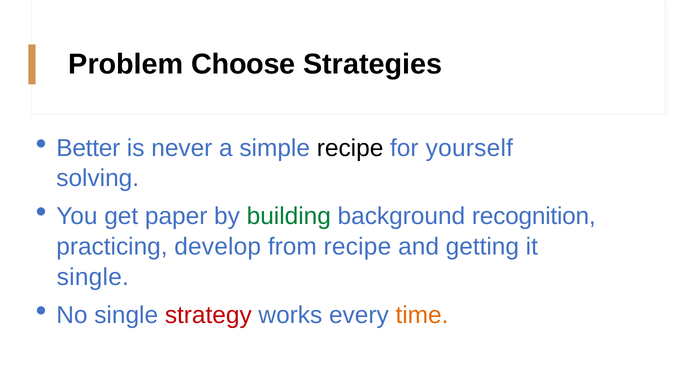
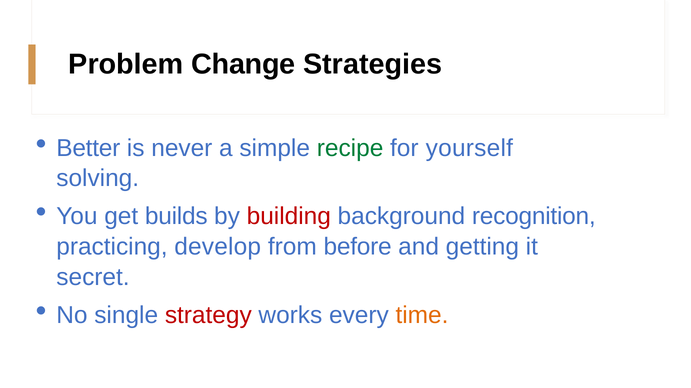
Choose: Choose -> Change (243, 64)
recipe colour: black -> green (350, 148)
paper: paper -> builds (176, 217)
building colour: green -> red (289, 217)
from recipe: recipe -> before (358, 247)
single: single -> secret (93, 277)
